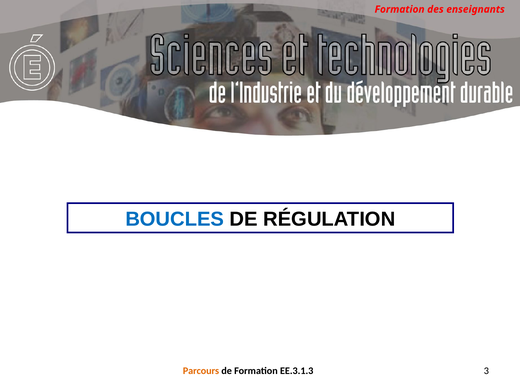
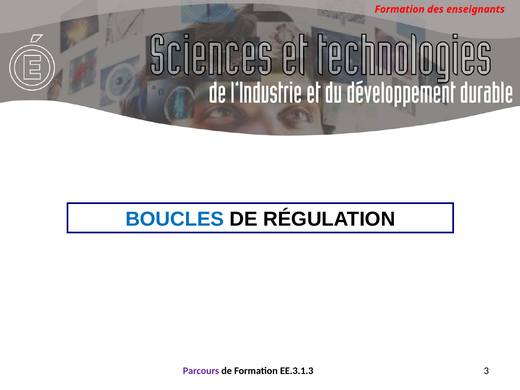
Parcours colour: orange -> purple (201, 371)
